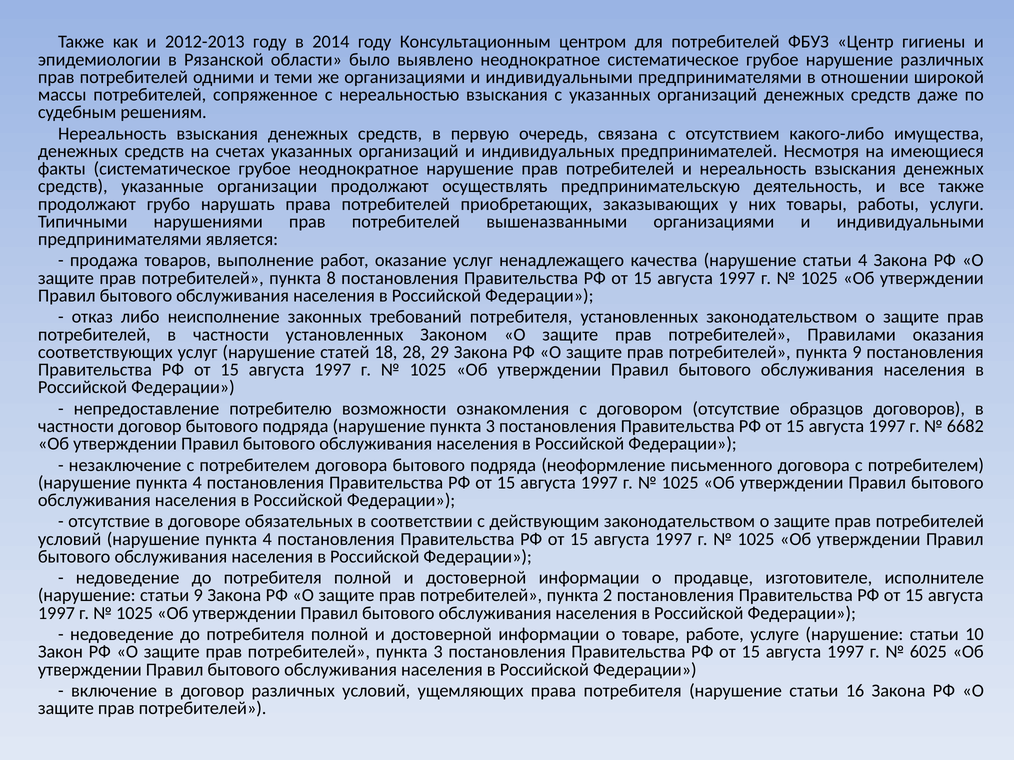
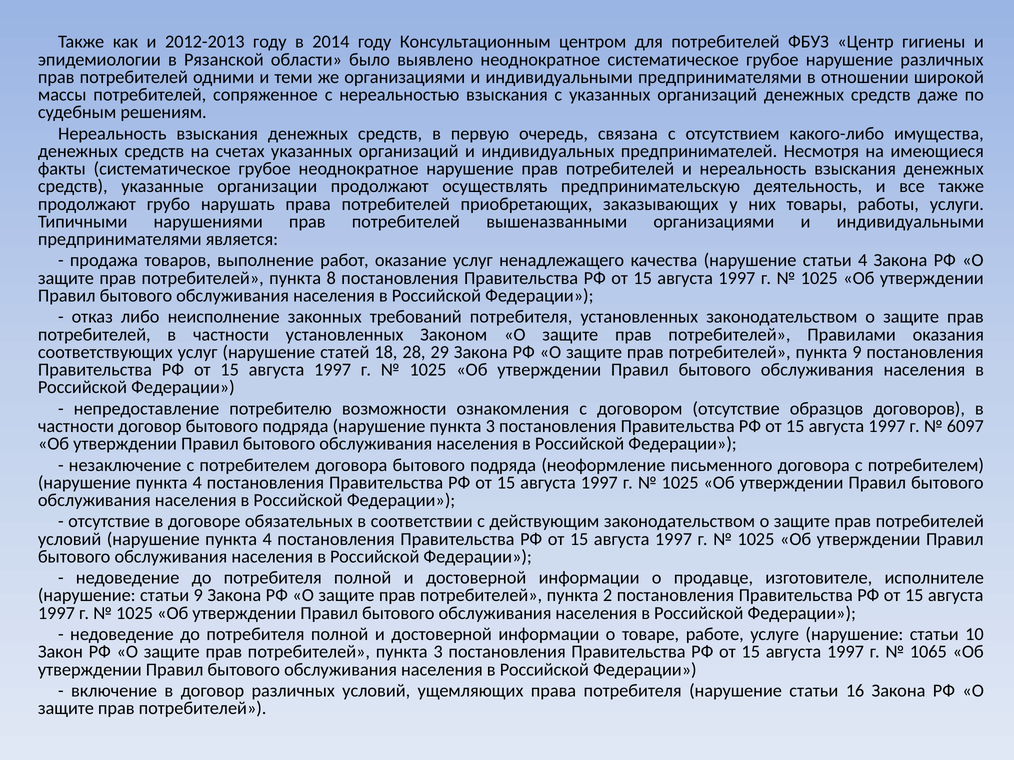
6682: 6682 -> 6097 (965, 426)
6025: 6025 -> 1065 (928, 652)
